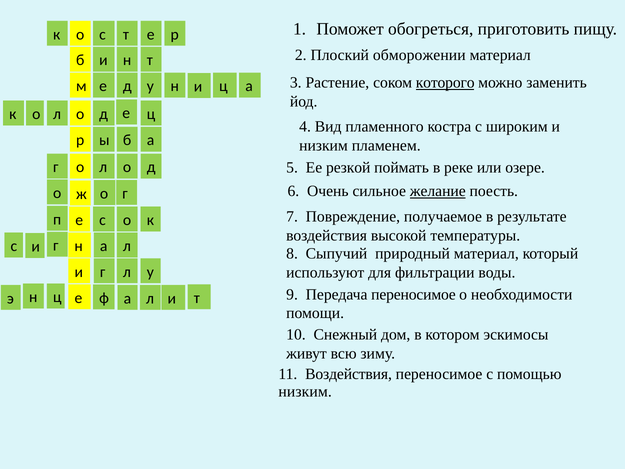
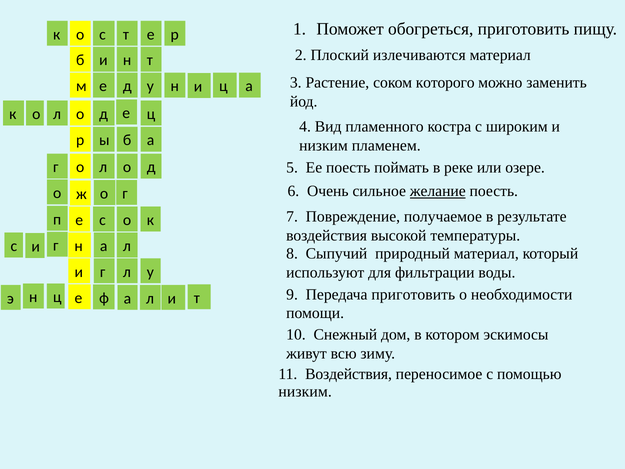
обморожении: обморожении -> излечиваются (419, 55)
которого underline: present -> none (445, 83)
Ее резкой: резкой -> поесть (348, 168)
Передача переносимое: переносимое -> приготовить (413, 294)
